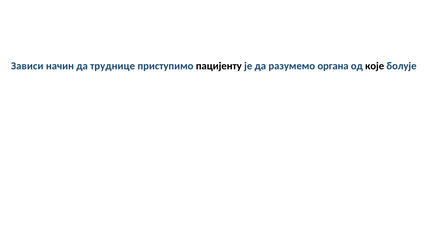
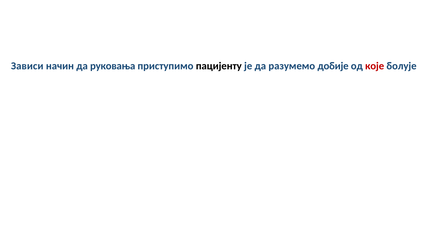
труднице: труднице -> руковања (113, 66)
органа: органа -> добије (333, 66)
које colour: black -> red (375, 66)
